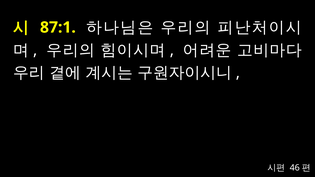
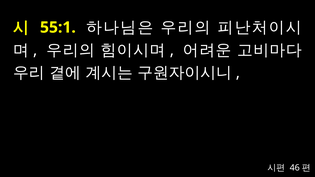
87:1: 87:1 -> 55:1 (58, 27)
